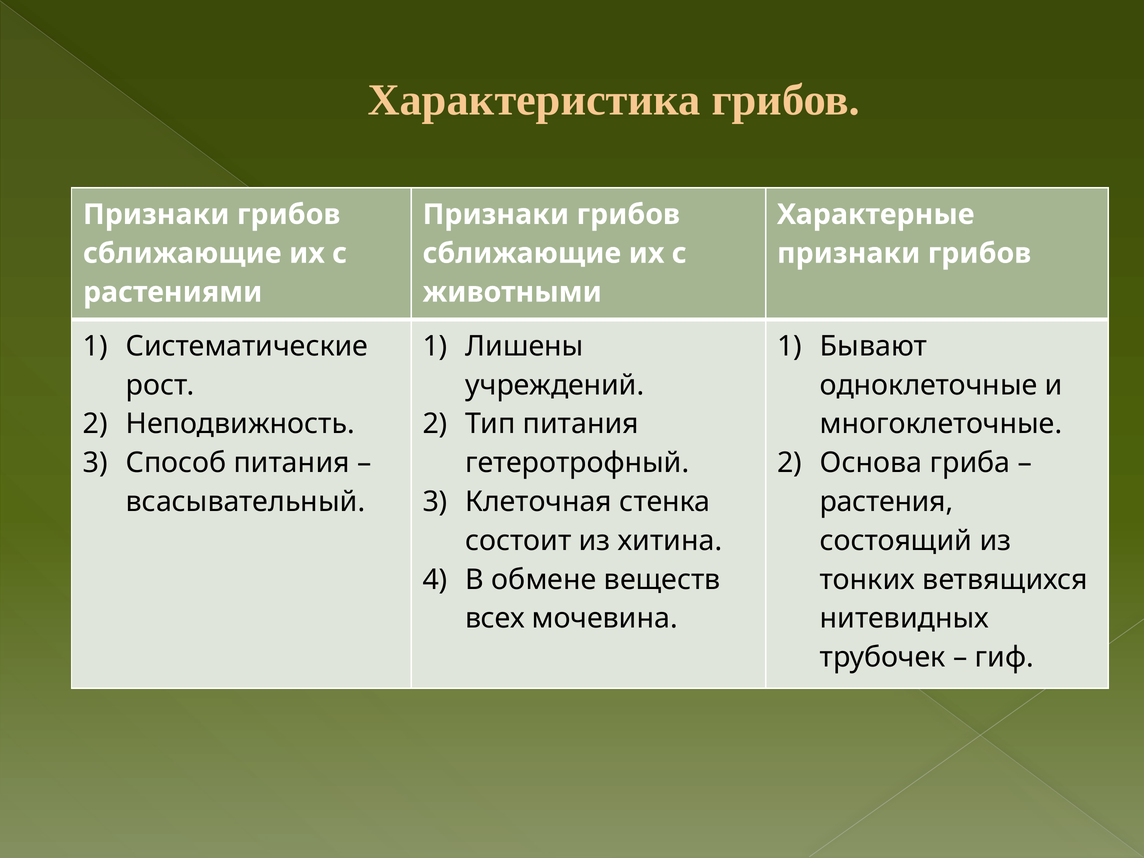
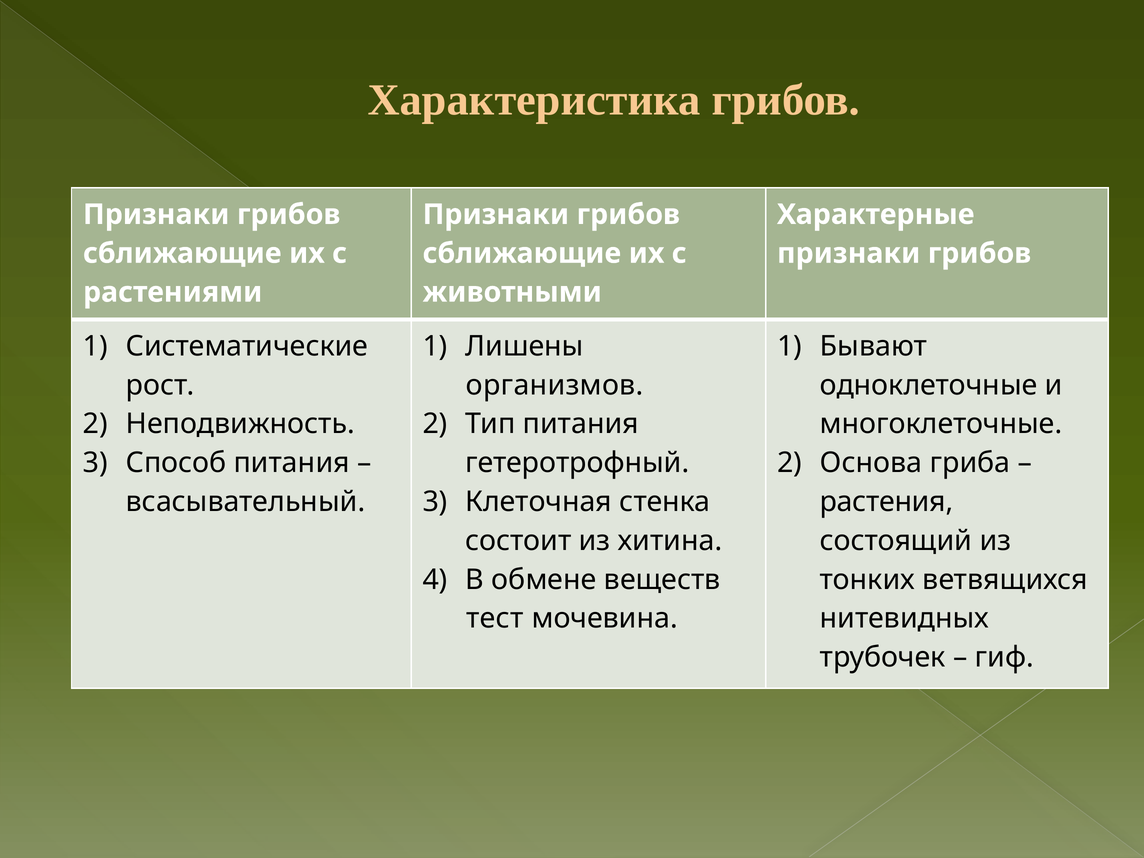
учреждений: учреждений -> организмов (555, 385)
всех: всех -> тест (495, 619)
